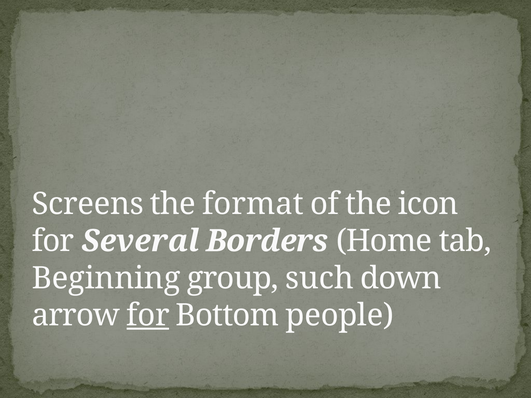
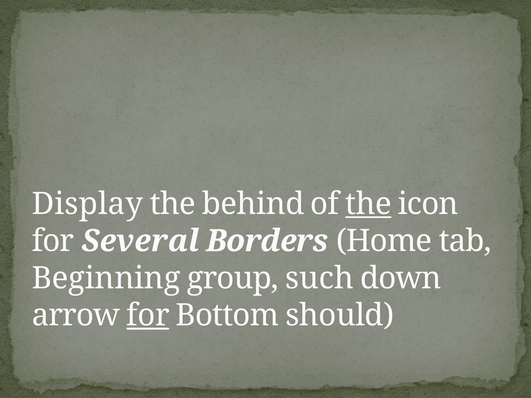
Screens: Screens -> Display (87, 204)
format: format -> behind (253, 204)
the underline: none -> present (368, 204)
people: people -> should (340, 315)
